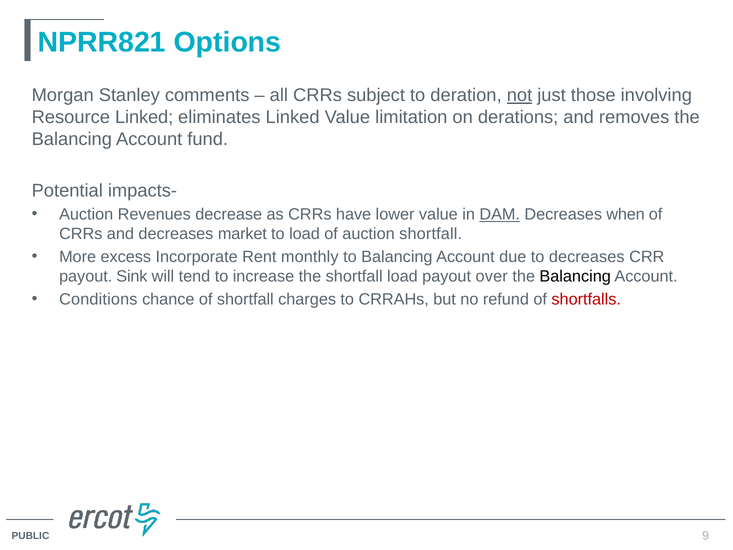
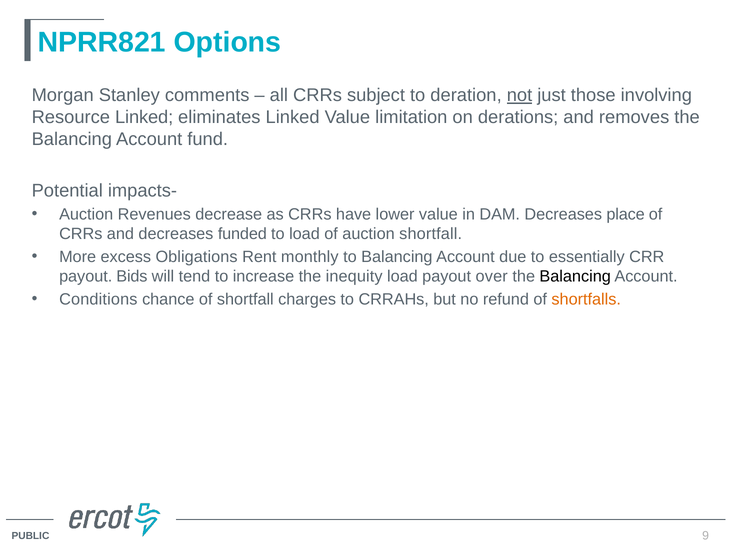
DAM underline: present -> none (500, 214)
when: when -> place (626, 214)
market: market -> funded (242, 234)
Incorporate: Incorporate -> Obligations (197, 257)
to decreases: decreases -> essentially (587, 257)
Sink: Sink -> Bids (132, 276)
the shortfall: shortfall -> inequity (354, 276)
shortfalls colour: red -> orange (586, 299)
